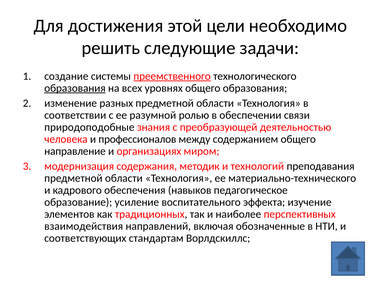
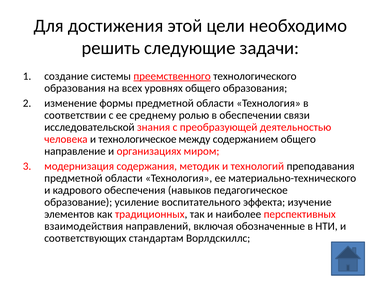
образования underline: present -> none (75, 88)
разных: разных -> формы (116, 103)
разумной: разумной -> среднему (153, 115)
природоподобные: природоподобные -> исследовательской (89, 127)
профессионалов: профессионалов -> технологическое (137, 139)
